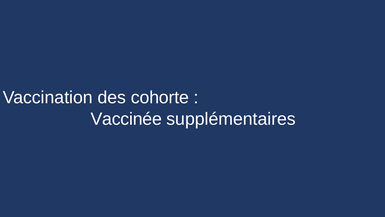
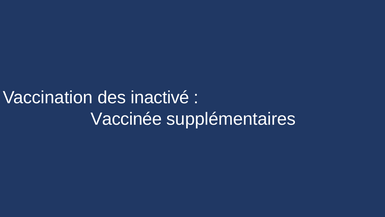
cohorte: cohorte -> inactivé (160, 97)
